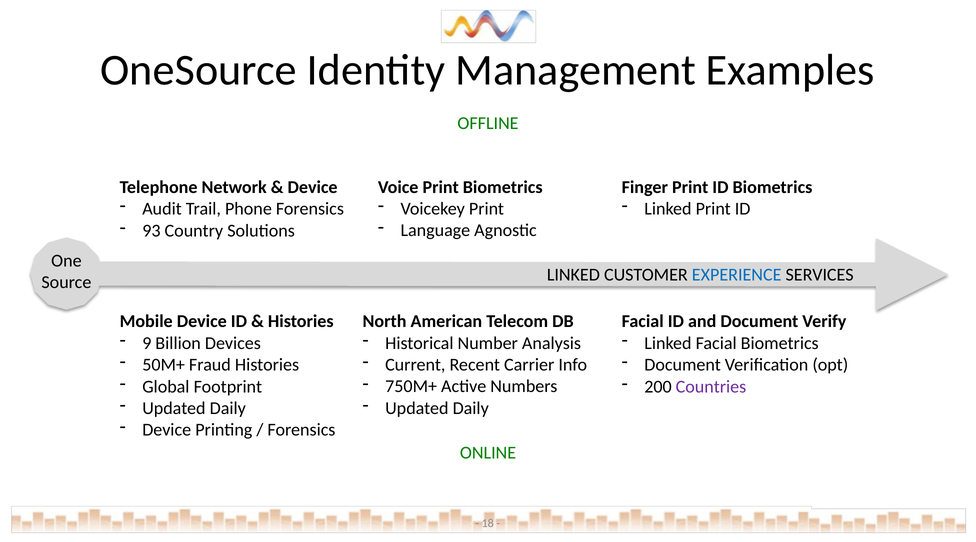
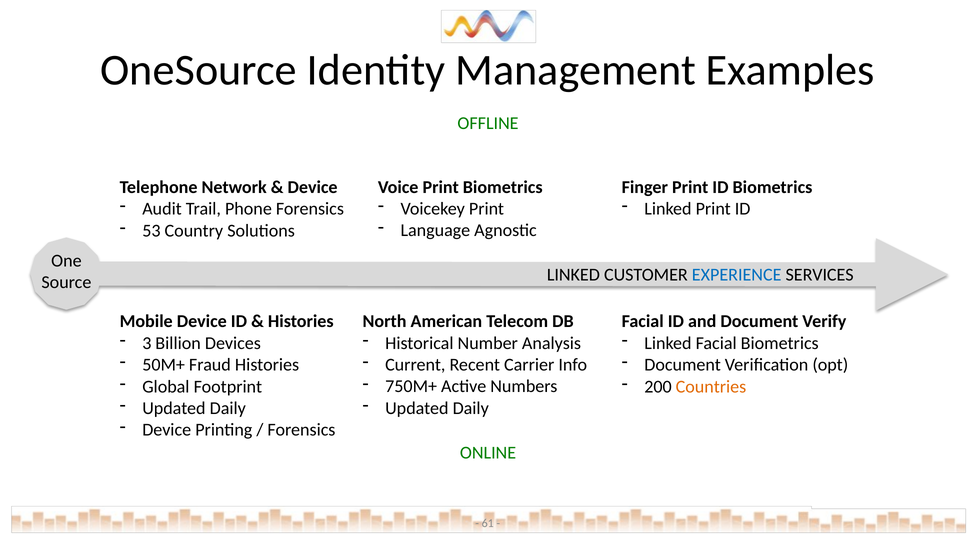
93: 93 -> 53 (151, 231)
9: 9 -> 3 (147, 343)
Countries colour: purple -> orange (711, 387)
18: 18 -> 61 (488, 524)
